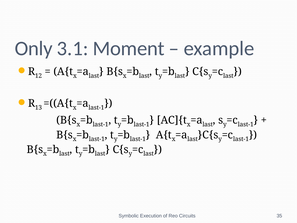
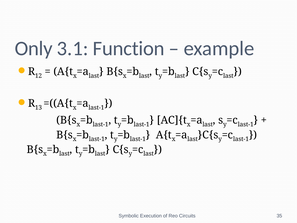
Moment: Moment -> Function (129, 48)
